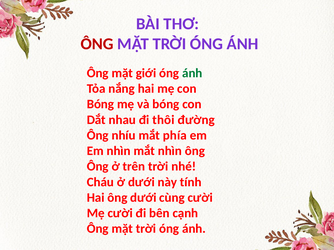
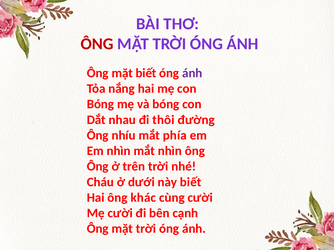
mặt giới: giới -> biết (146, 73)
ánh colour: green -> purple (192, 73)
này tính: tính -> biết (191, 182)
ông dưới: dưới -> khác (143, 198)
